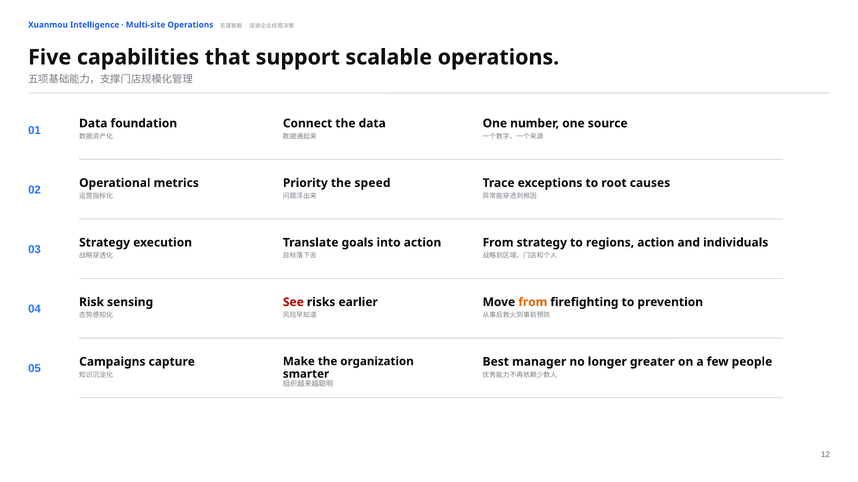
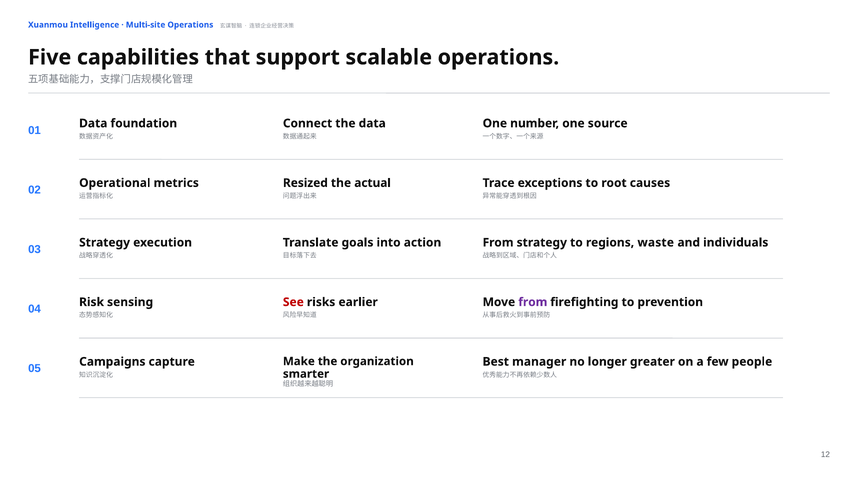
Priority: Priority -> Resized (305, 183)
speed: speed -> actual (373, 183)
regions action: action -> waste (656, 243)
from colour: orange -> purple (533, 302)
